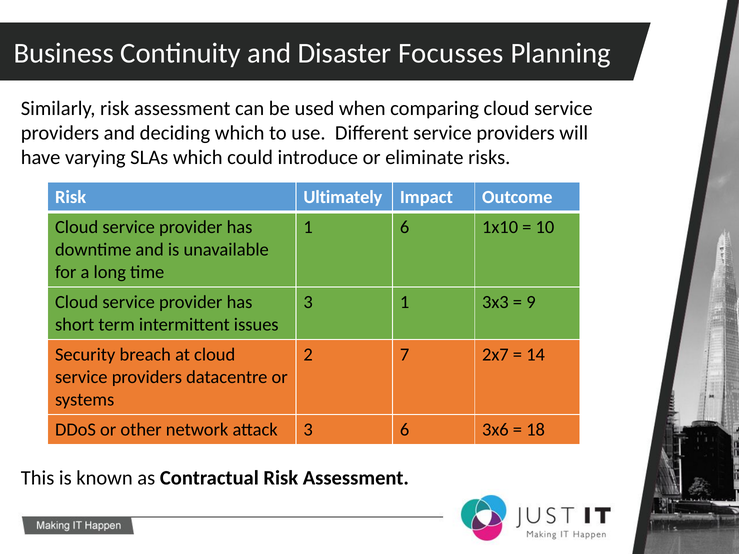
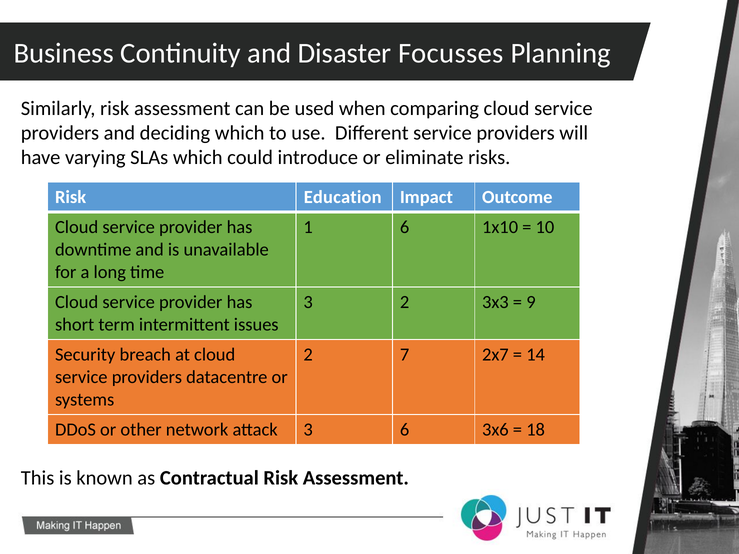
Ultimately: Ultimately -> Education (343, 197)
3 1: 1 -> 2 (405, 302)
